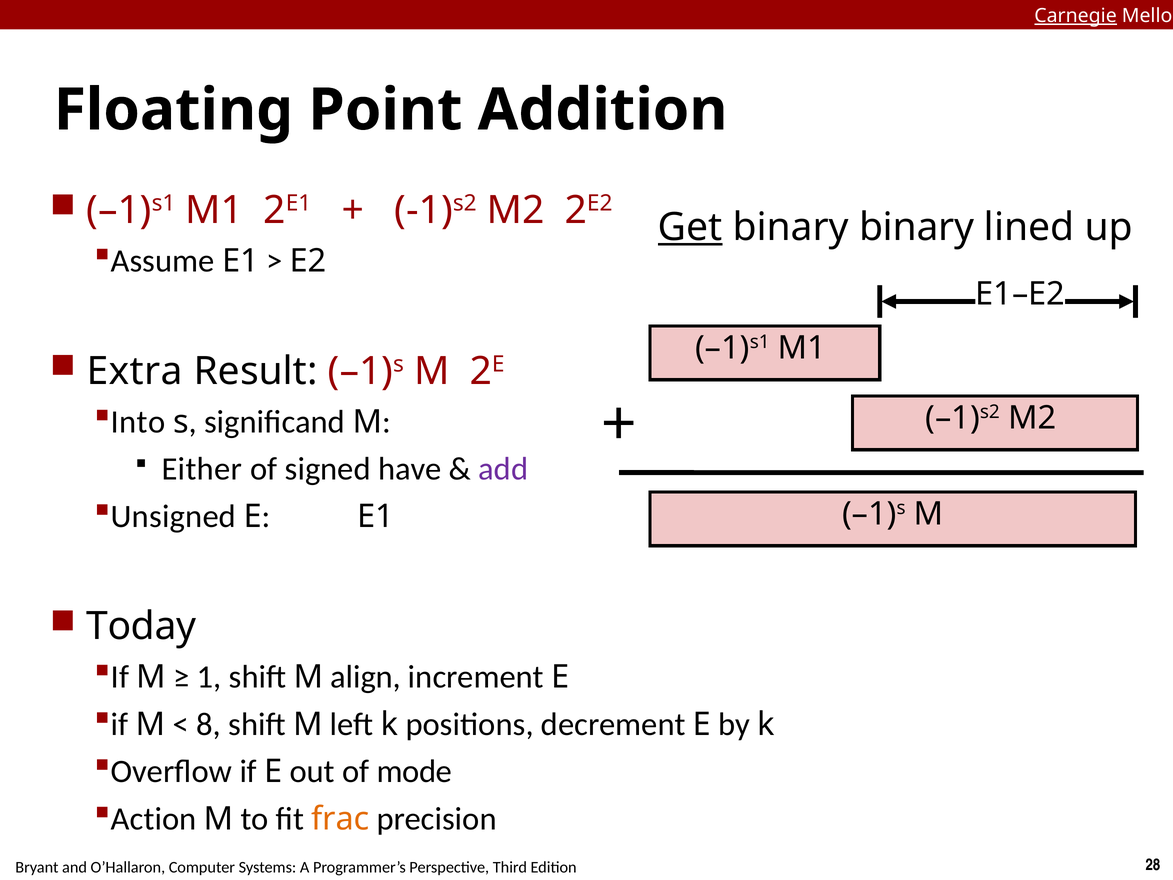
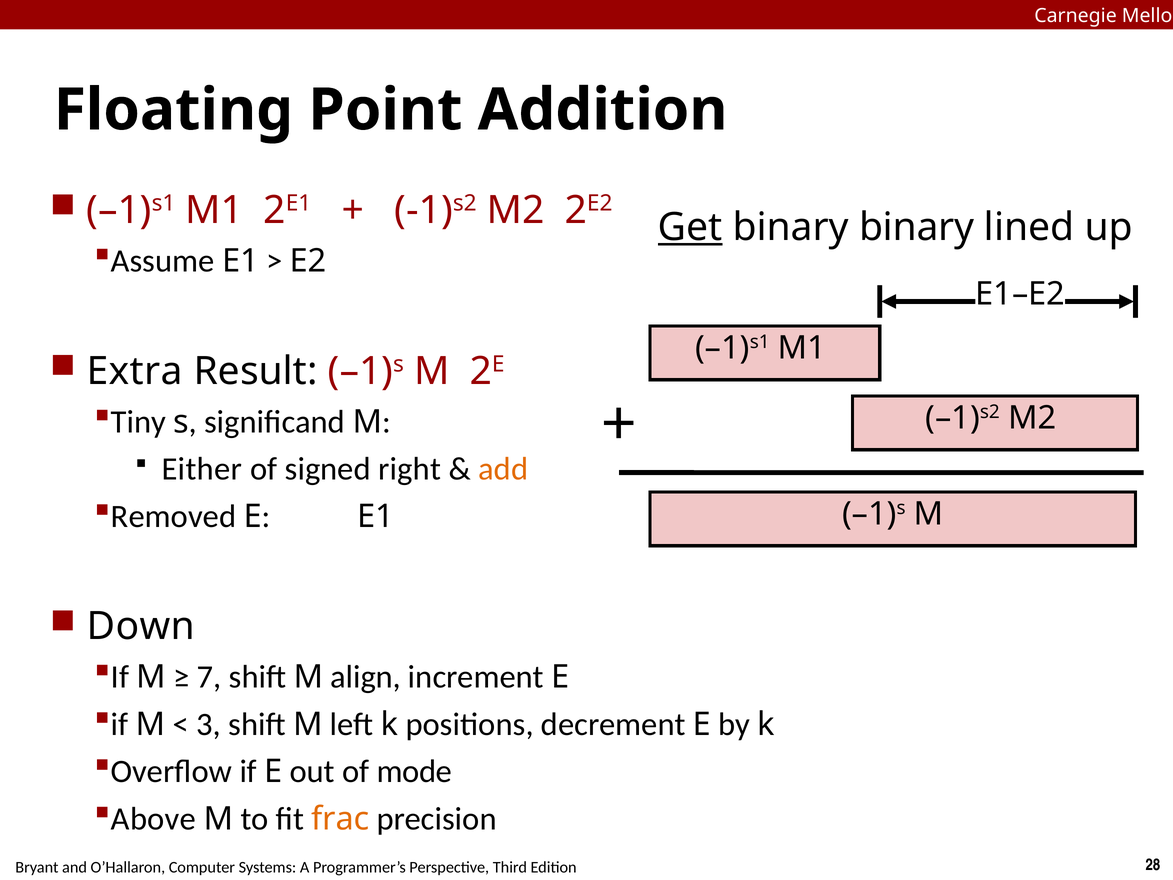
Carnegie underline: present -> none (1076, 16)
Into: Into -> Tiny (138, 422)
have: have -> right (410, 469)
add colour: purple -> orange (503, 469)
Unsigned: Unsigned -> Removed (174, 516)
Today: Today -> Down (141, 626)
1: 1 -> 7 (209, 677)
8: 8 -> 3 (208, 724)
Action: Action -> Above (154, 819)
